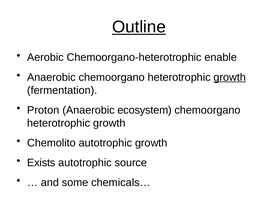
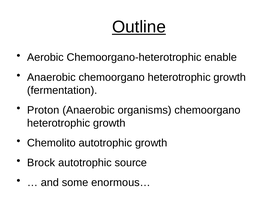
growth underline: present -> none (230, 77)
ecosystem: ecosystem -> organisms (145, 110)
Exists: Exists -> Brock (41, 162)
chemicals…: chemicals… -> enormous… (121, 182)
